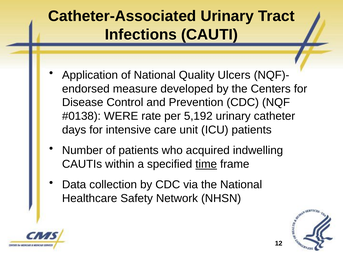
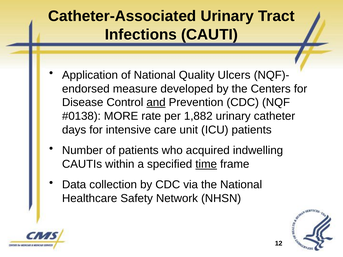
and underline: none -> present (156, 103)
WERE: WERE -> MORE (121, 116)
5,192: 5,192 -> 1,882 (198, 116)
